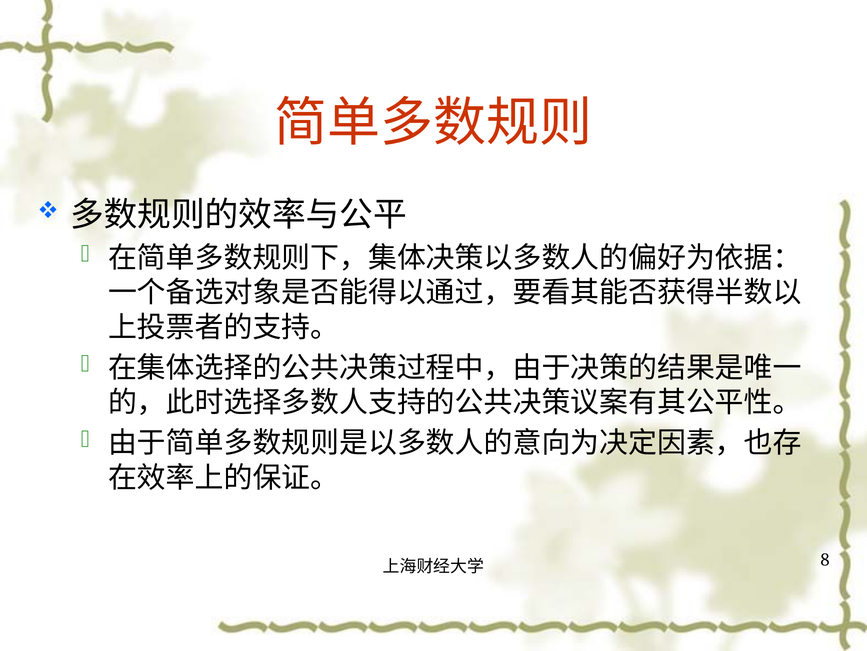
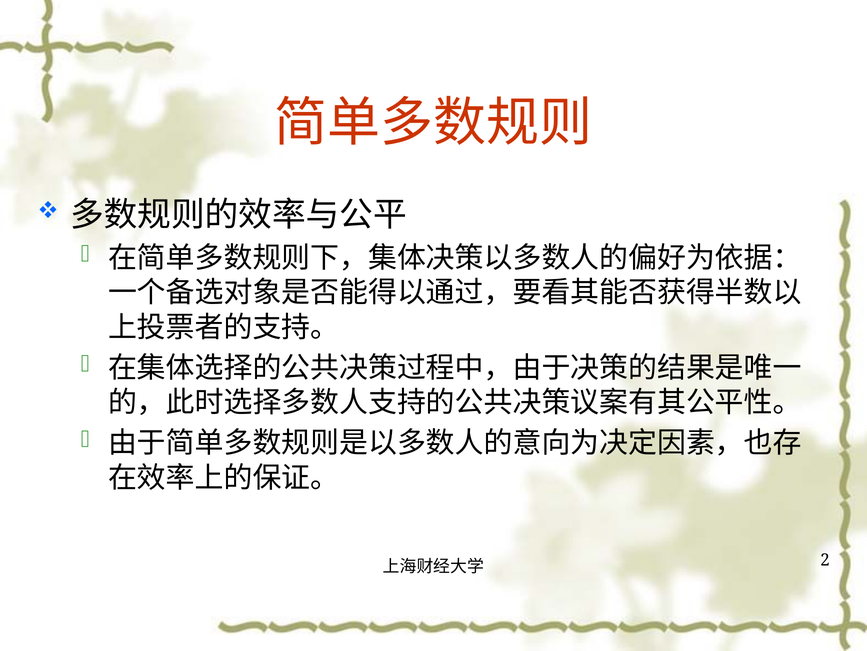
8: 8 -> 2 (825, 559)
